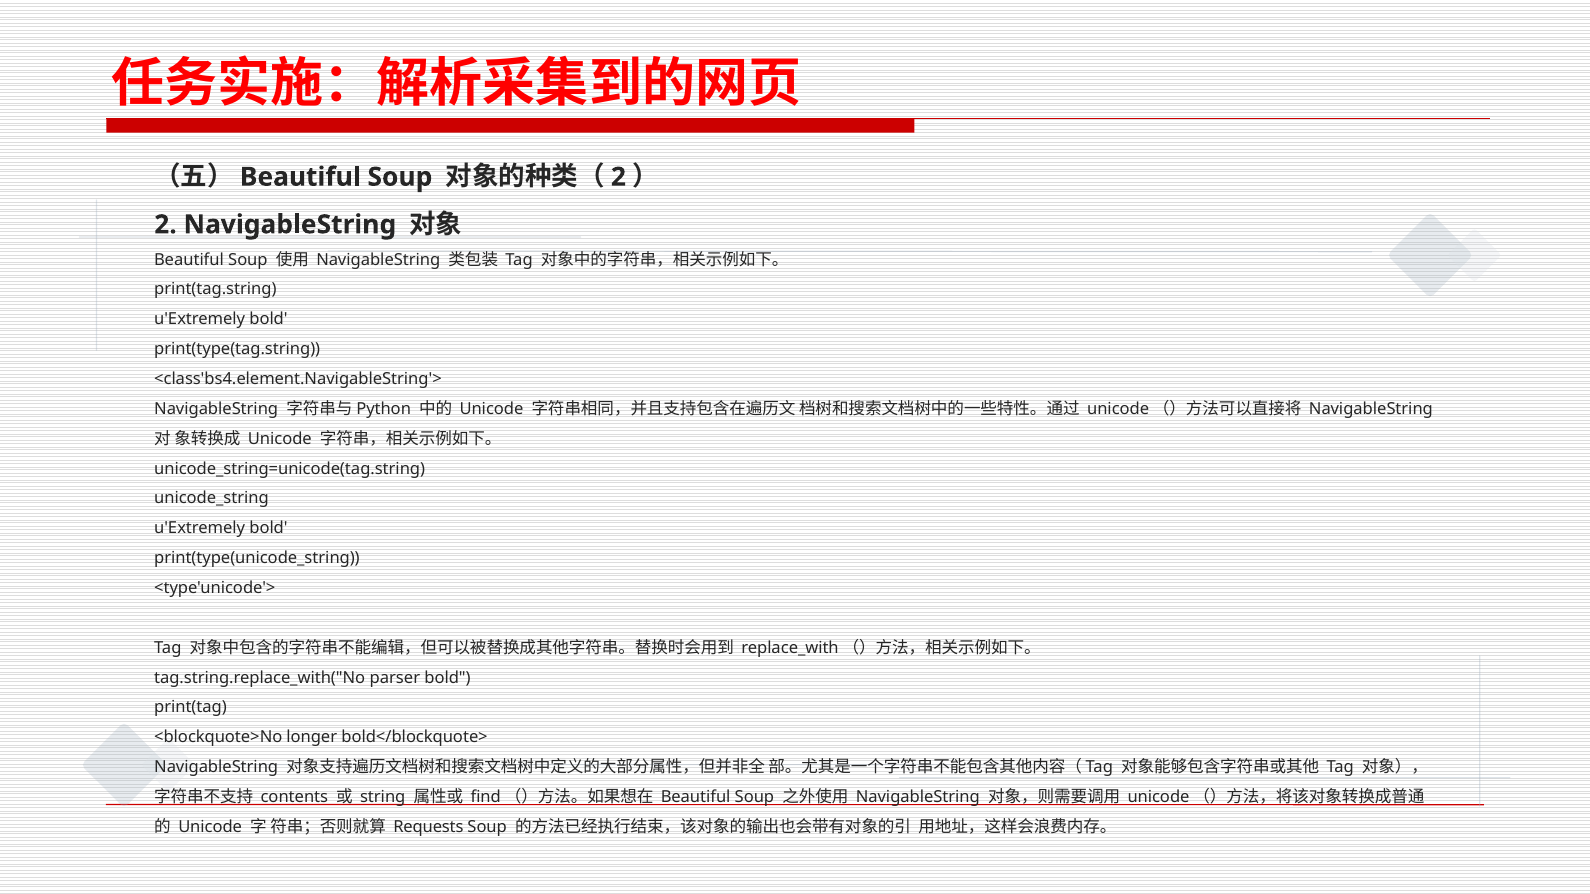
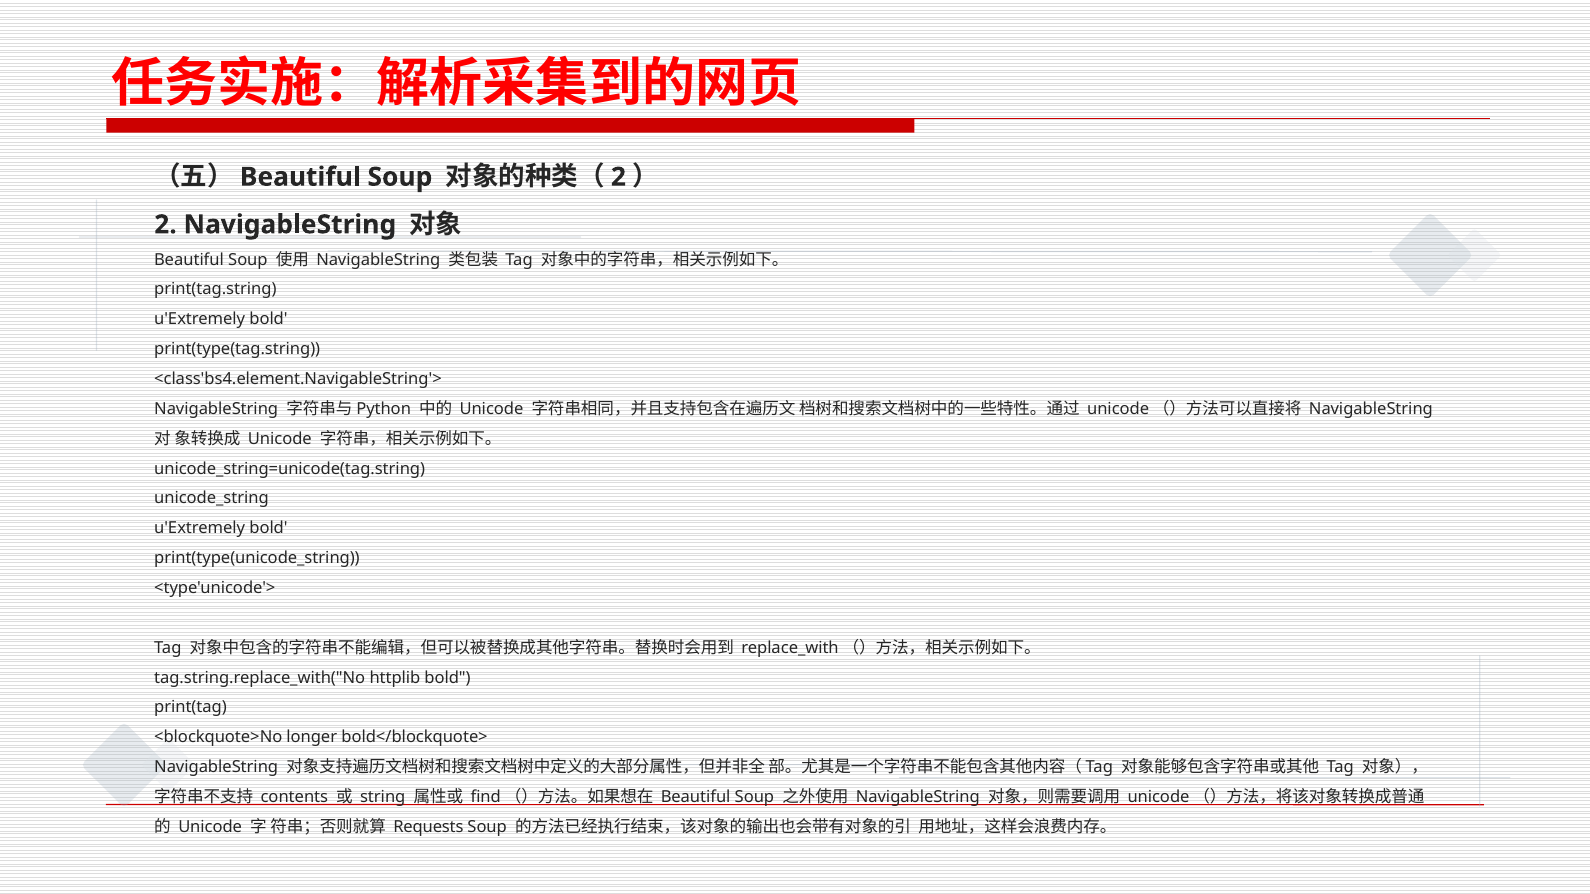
parser: parser -> httplib (395, 678)
